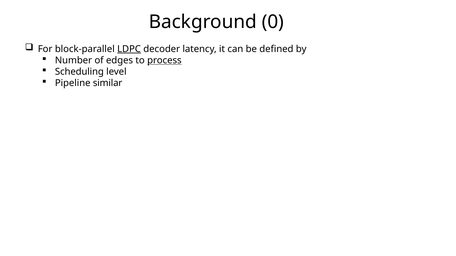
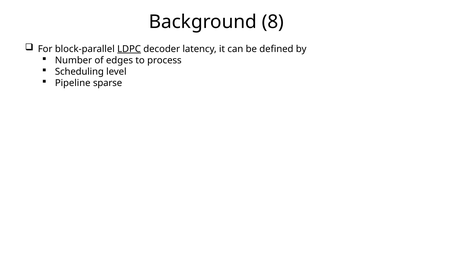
0: 0 -> 8 (273, 22)
process underline: present -> none (164, 61)
similar: similar -> sparse (108, 83)
